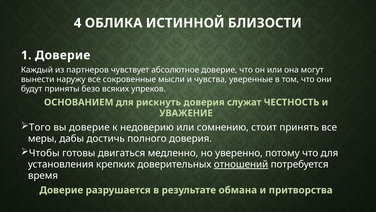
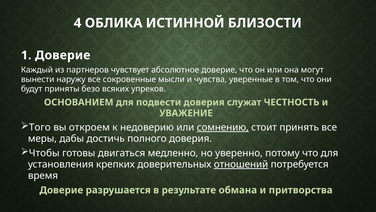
рискнуть: рискнуть -> подвести (159, 102)
вы доверие: доверие -> откроем (89, 127)
сомнению underline: none -> present (223, 127)
